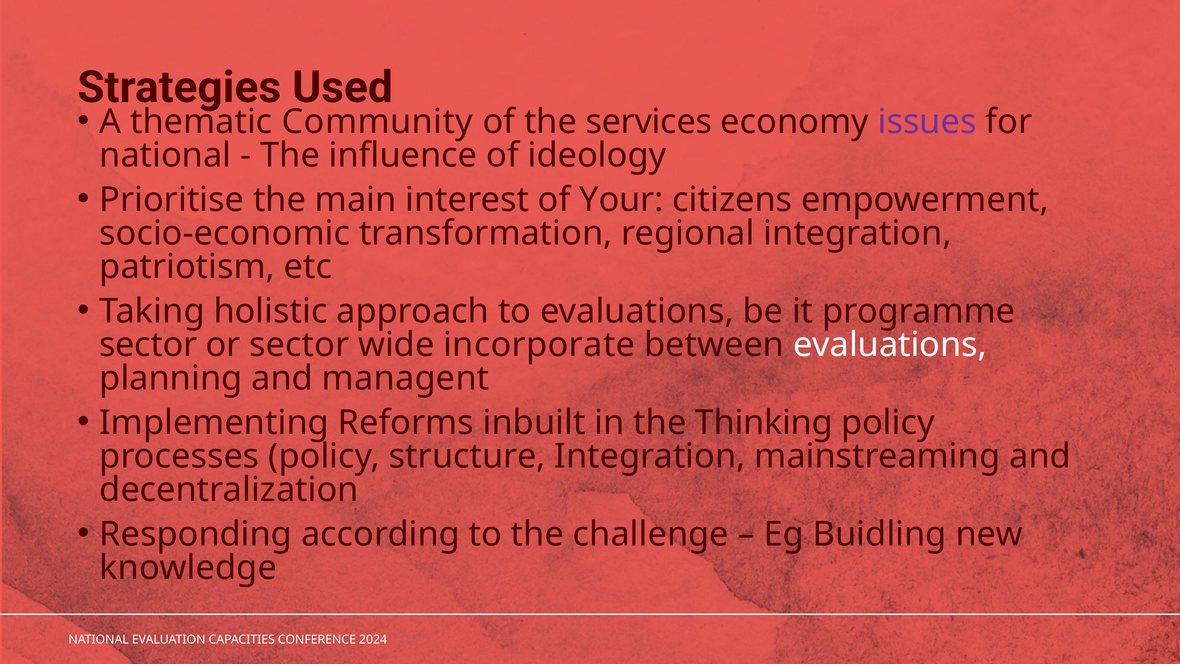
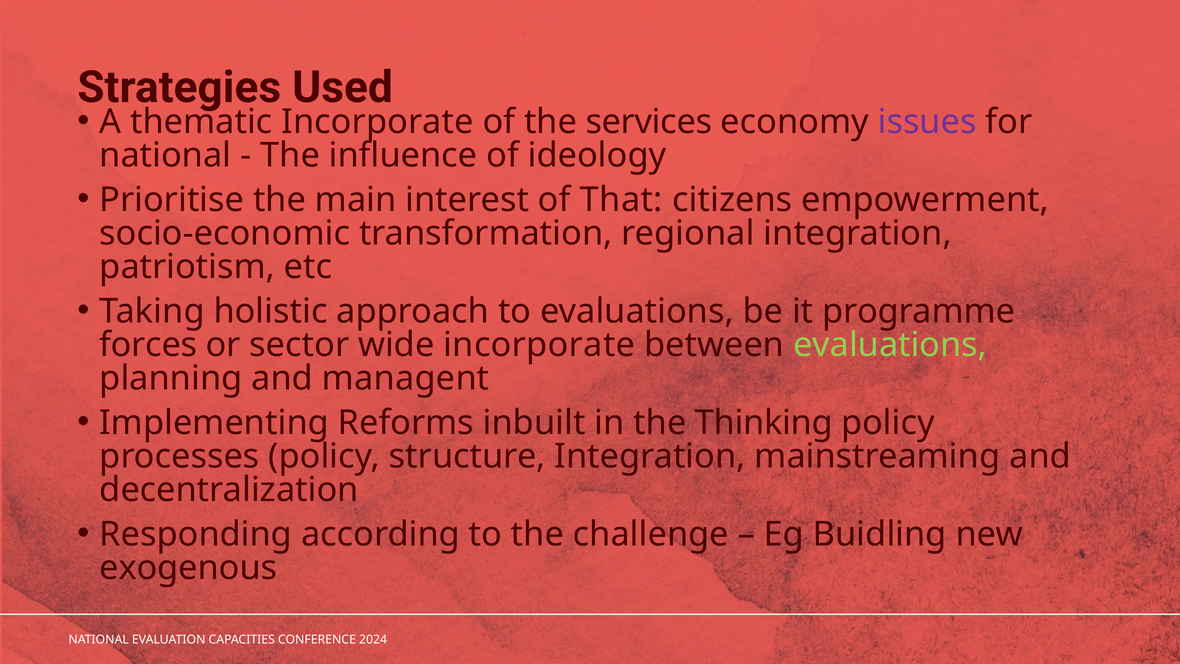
thematic Community: Community -> Incorporate (378, 122)
Your: Your -> That (621, 200)
sector: sector -> forces (148, 345)
evaluations colour: white -> light green (890, 345)
knowledge: knowledge -> exogenous (188, 568)
